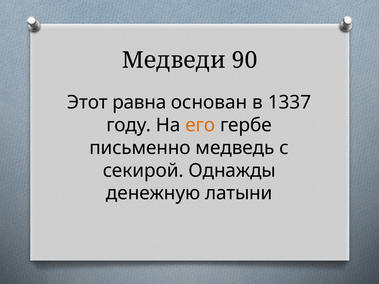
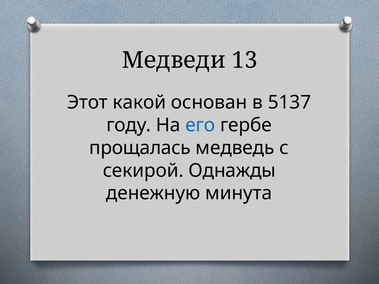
90: 90 -> 13 (245, 60)
равна: равна -> какой (139, 102)
1337: 1337 -> 5137 (289, 102)
его colour: orange -> blue (200, 125)
письменно: письменно -> прощалась (140, 148)
латыни: латыни -> минута (239, 193)
